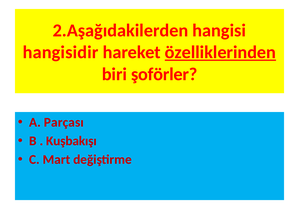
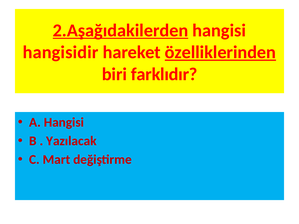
2.Aşağıdakilerden underline: none -> present (121, 30)
şoförler: şoförler -> farklıdır (164, 74)
A Parçası: Parçası -> Hangisi (64, 123)
Kuşbakışı: Kuşbakışı -> Yazılacak (71, 141)
